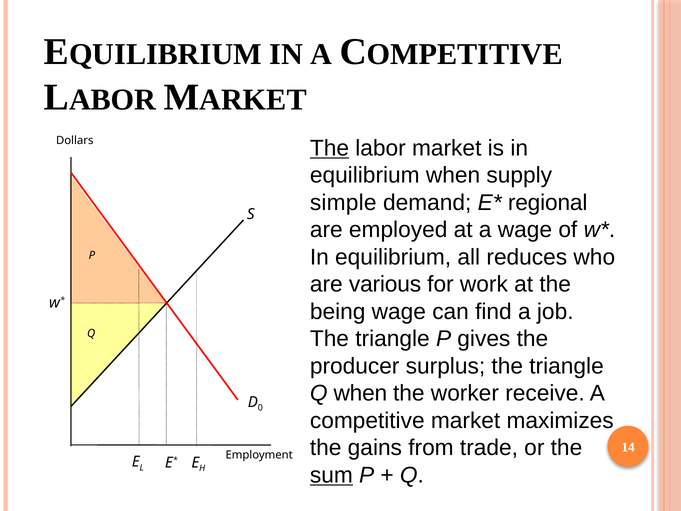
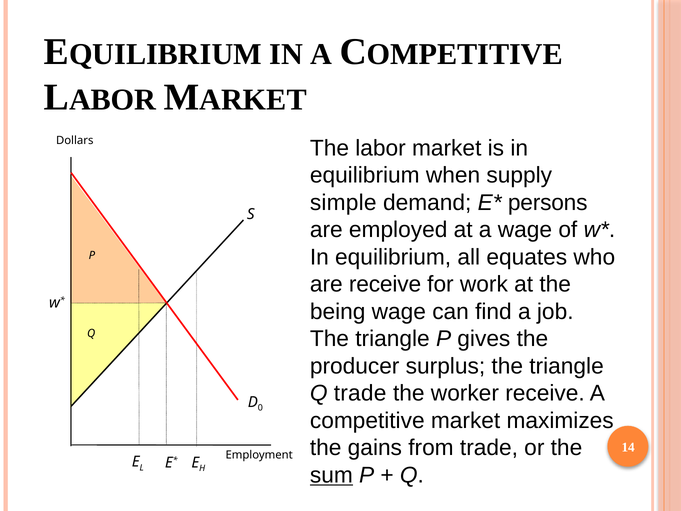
The underline: present -> none (329, 148)
regional: regional -> persons (548, 203)
reduces: reduces -> equates (527, 257)
are various: various -> receive (385, 284)
Q when: when -> trade (360, 393)
